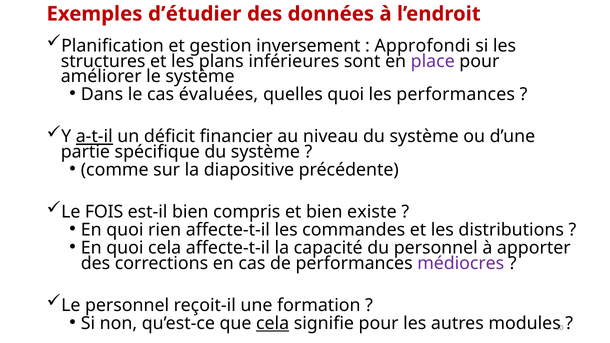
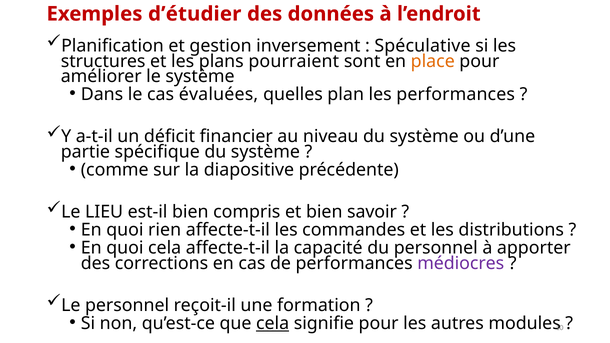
Approfondi: Approfondi -> Spéculative (422, 46)
inférieures: inférieures -> pourraient (294, 61)
place colour: purple -> orange (433, 61)
quelles quoi: quoi -> plan (346, 94)
a-t-il underline: present -> none (94, 137)
FOIS: FOIS -> LIEU (104, 212)
existe: existe -> savoir (372, 212)
